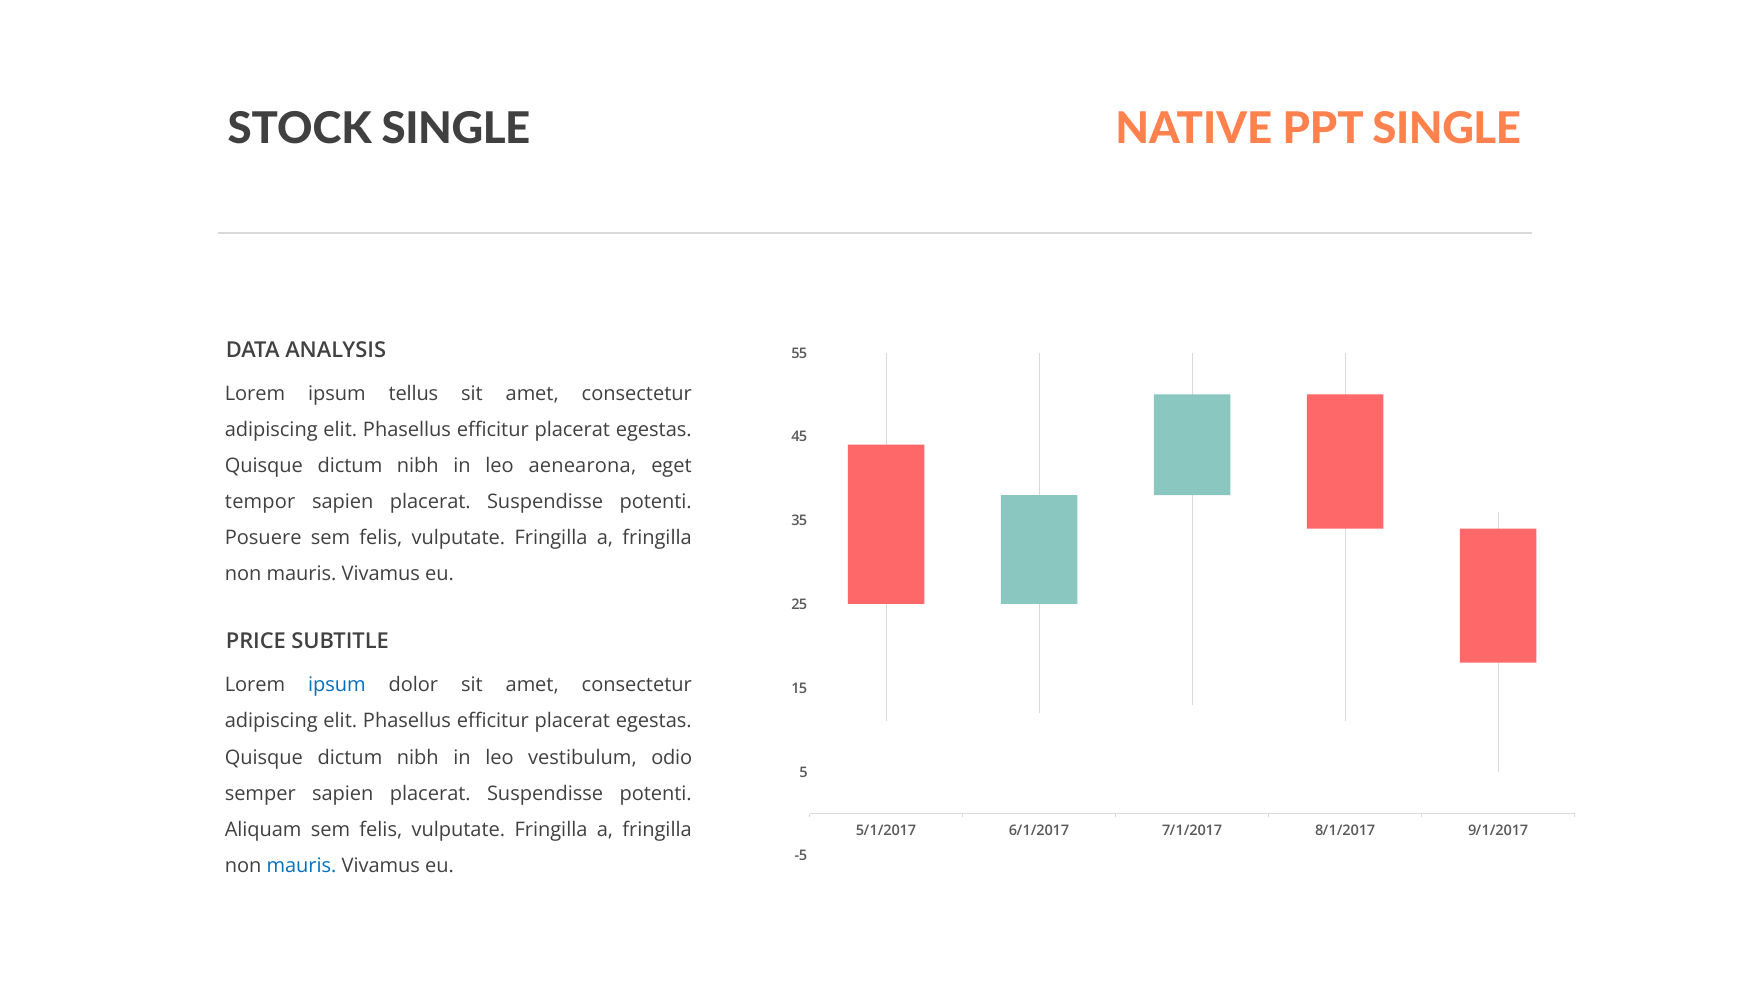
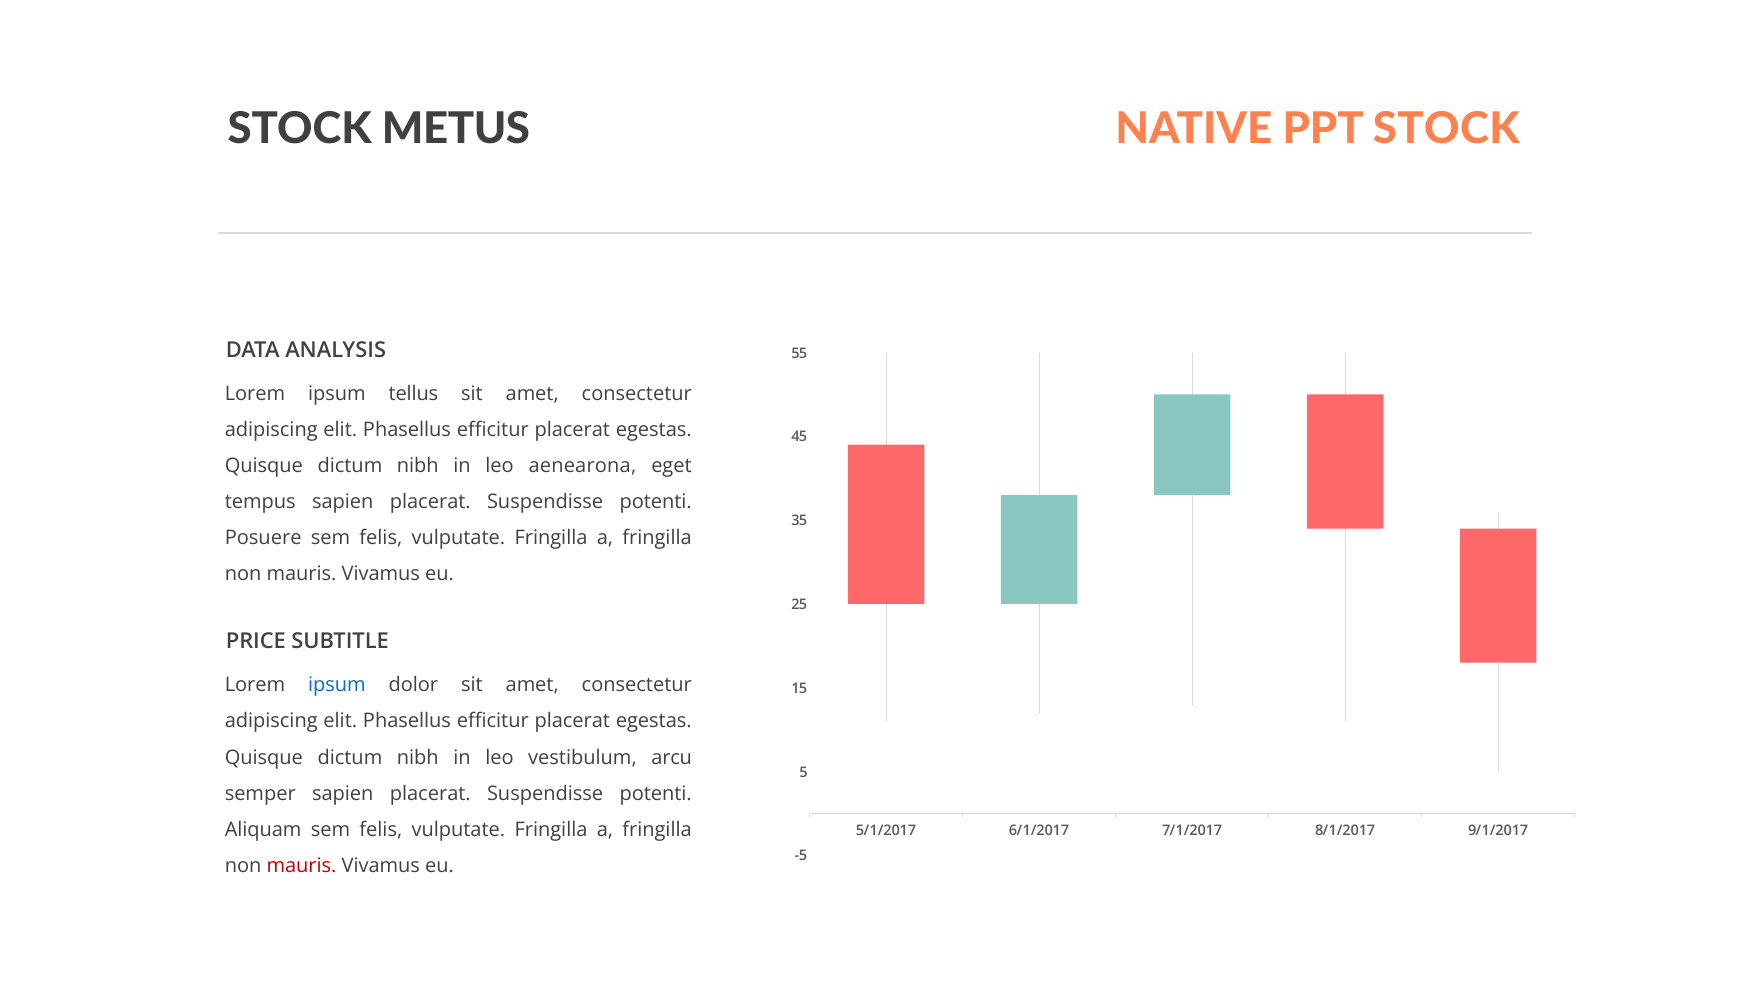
STOCK SINGLE: SINGLE -> METUS (456, 129)
PPT SINGLE: SINGLE -> STOCK (1446, 129)
tempor: tempor -> tempus (260, 502)
odio: odio -> arcu (672, 758)
mauris colour: blue -> red (301, 866)
